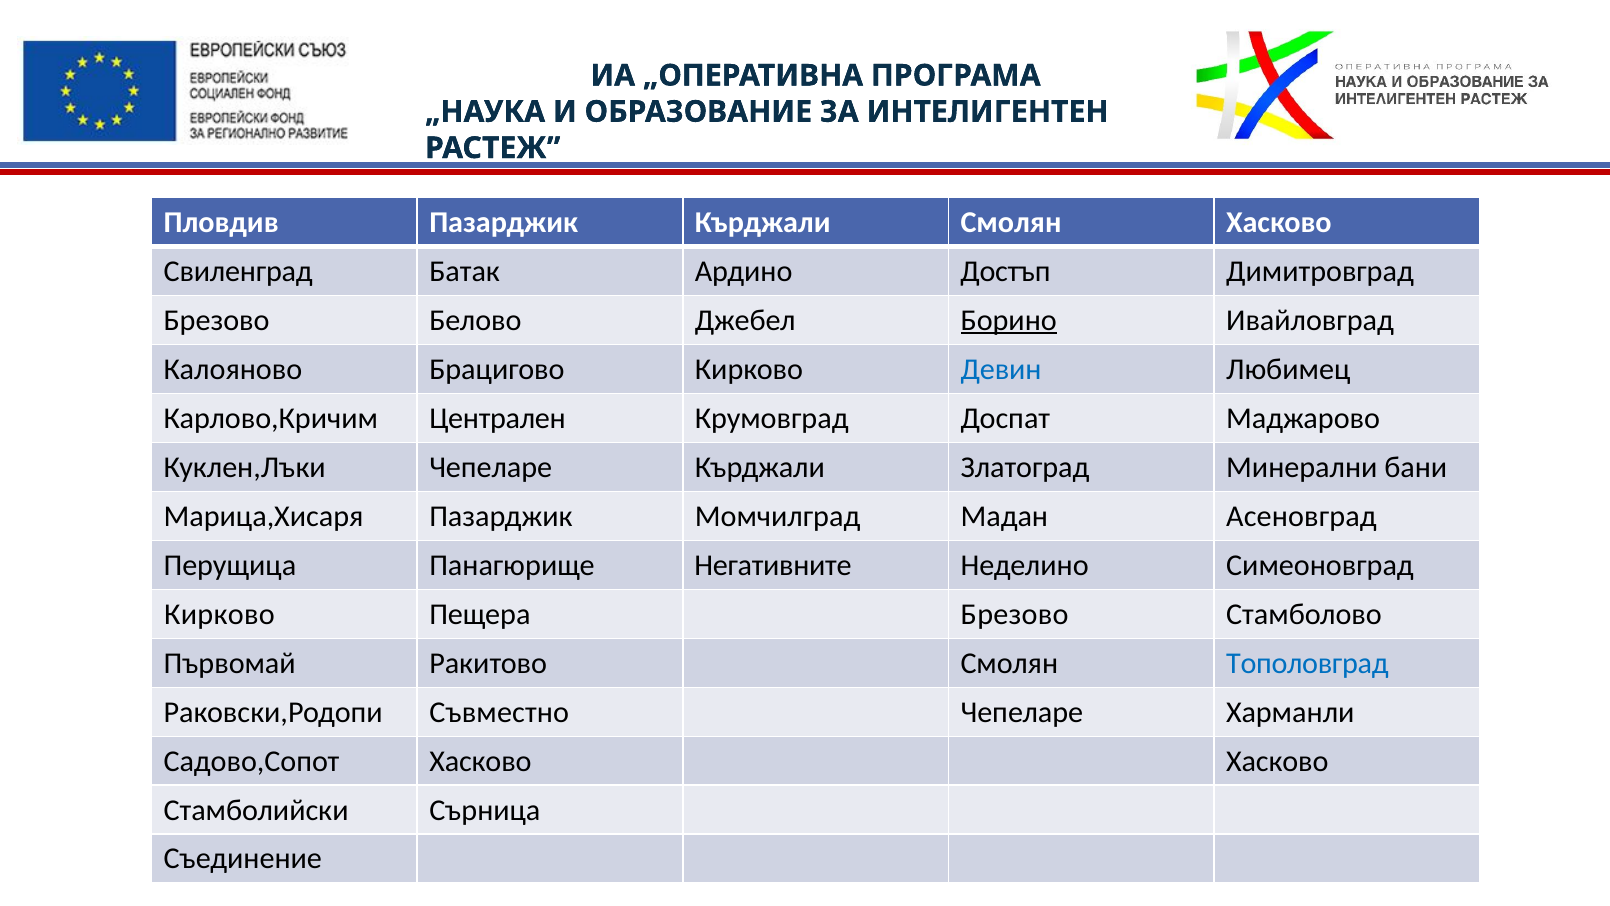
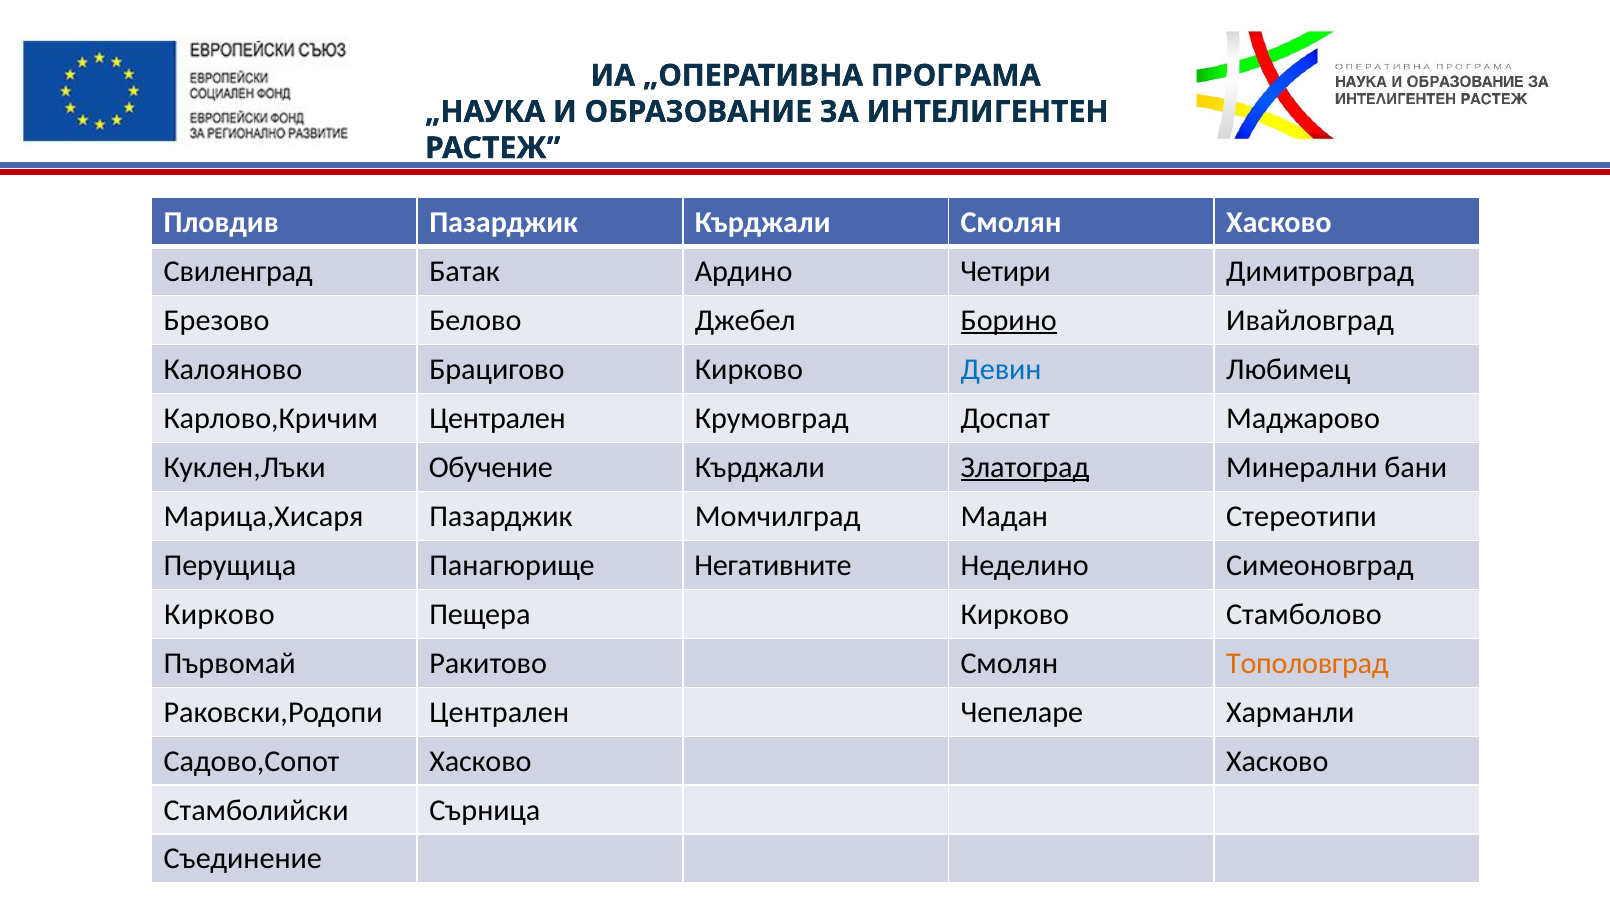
Достъп: Достъп -> Четири (1005, 271)
Куклен,Лъки Чепеларе: Чепеларе -> Обучение (491, 467)
Златоград underline: none -> present (1025, 467)
Асеновград: Асеновград -> Стереотипи (1302, 516)
Пещера Брезово: Брезово -> Кирково (1015, 614)
Тополовград colour: blue -> orange (1307, 663)
Раковски,Родопи Съвместно: Съвместно -> Централен (499, 712)
